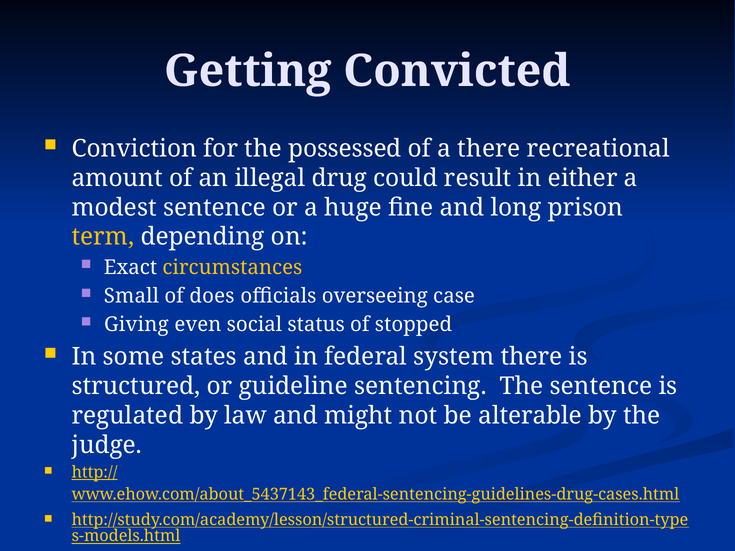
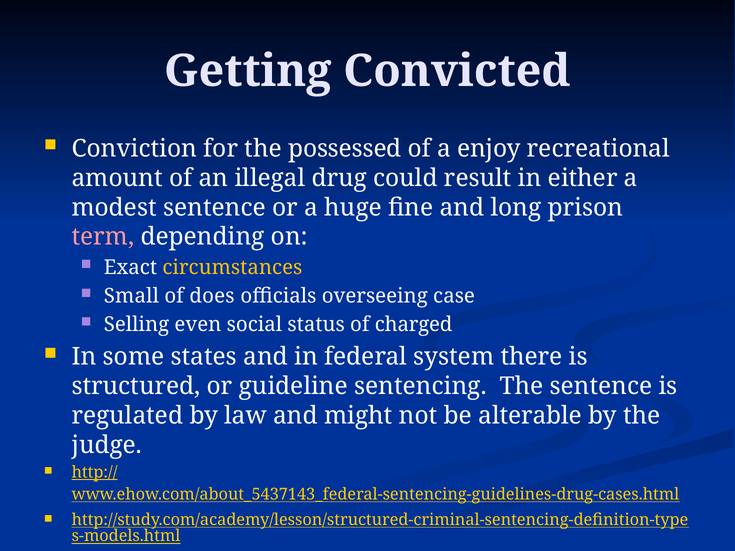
a there: there -> enjoy (489, 149)
term colour: yellow -> pink (103, 237)
Giving: Giving -> Selling (136, 325)
stopped: stopped -> charged (414, 325)
